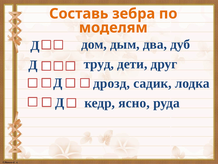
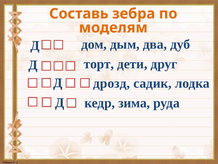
труд: труд -> торт (99, 64)
ясно: ясно -> зима (134, 103)
